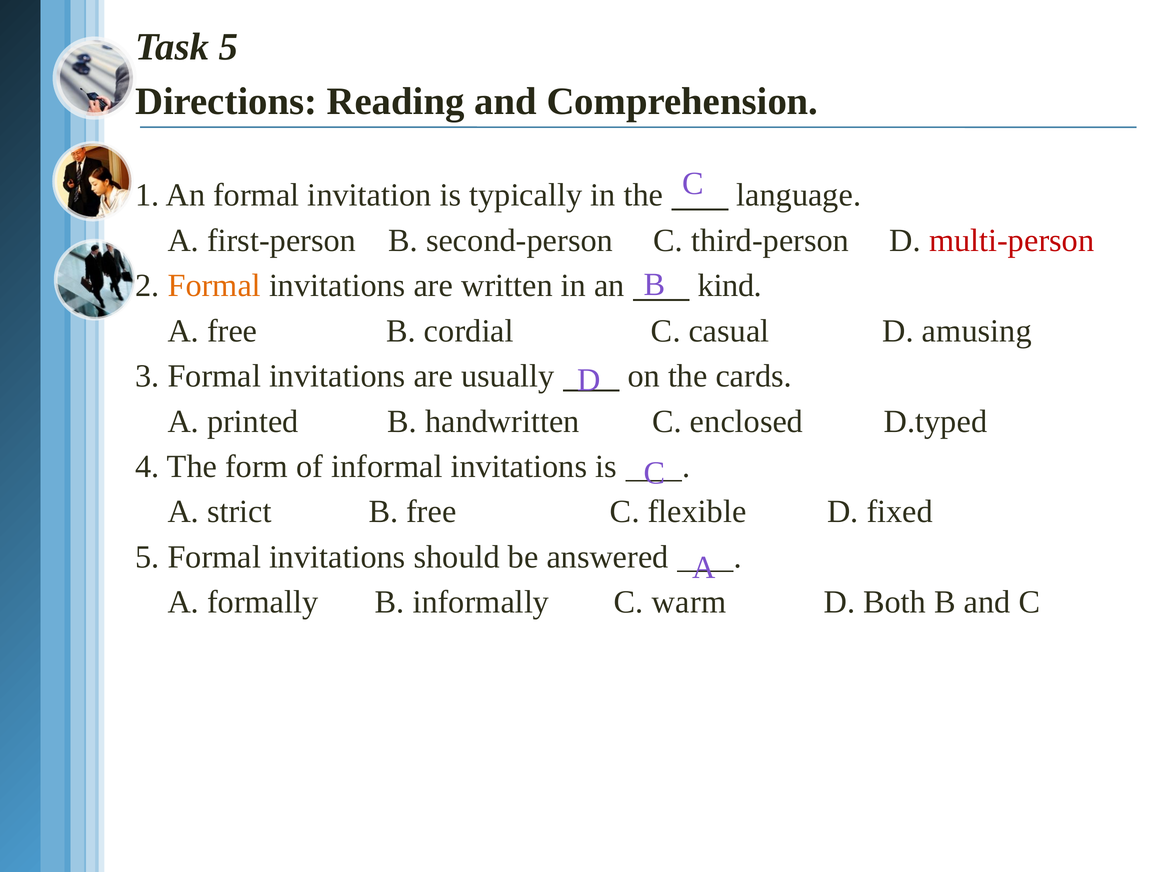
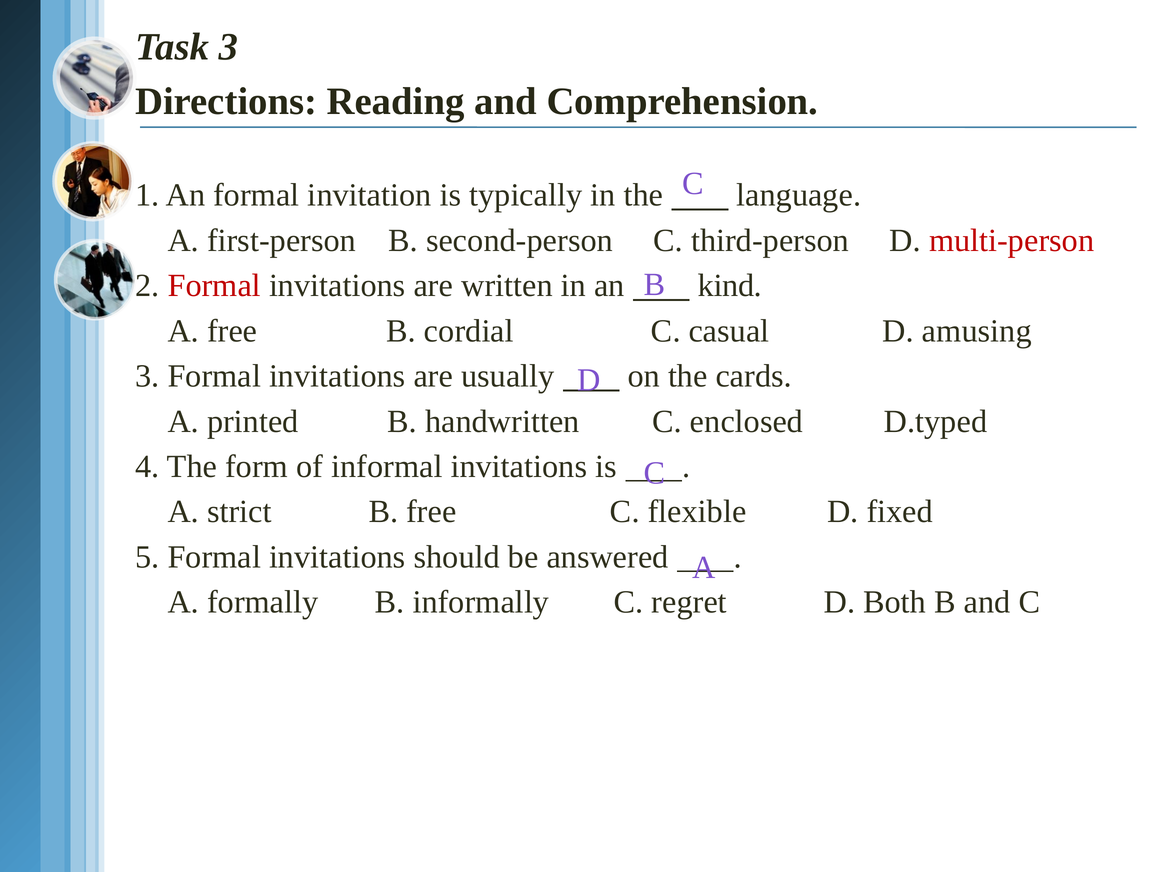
Task 5: 5 -> 3 (228, 47)
Formal colour: orange -> red (214, 286)
warm: warm -> regret (689, 602)
